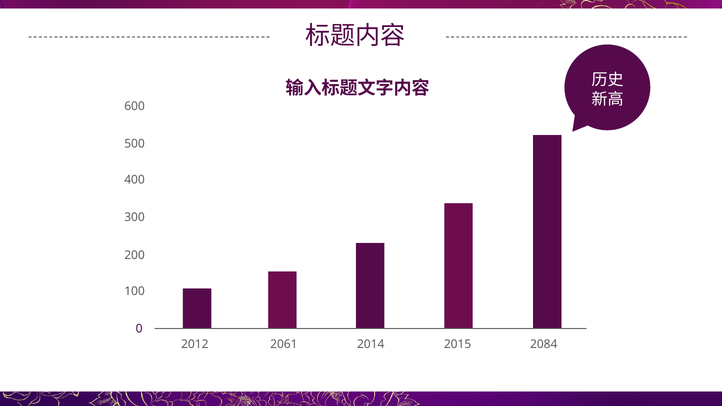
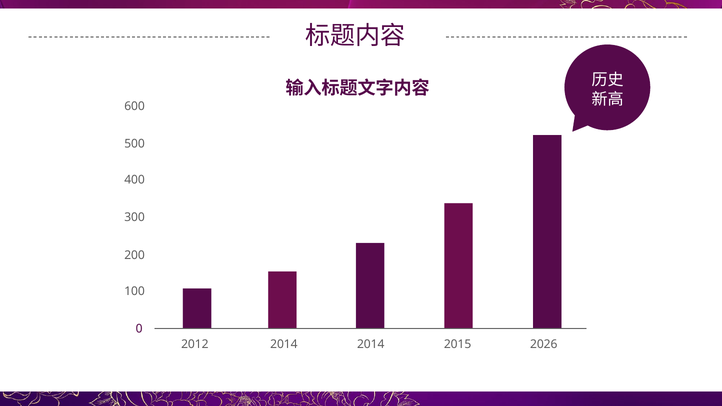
2012 2061: 2061 -> 2014 (284, 344)
2084: 2084 -> 2026 (544, 344)
